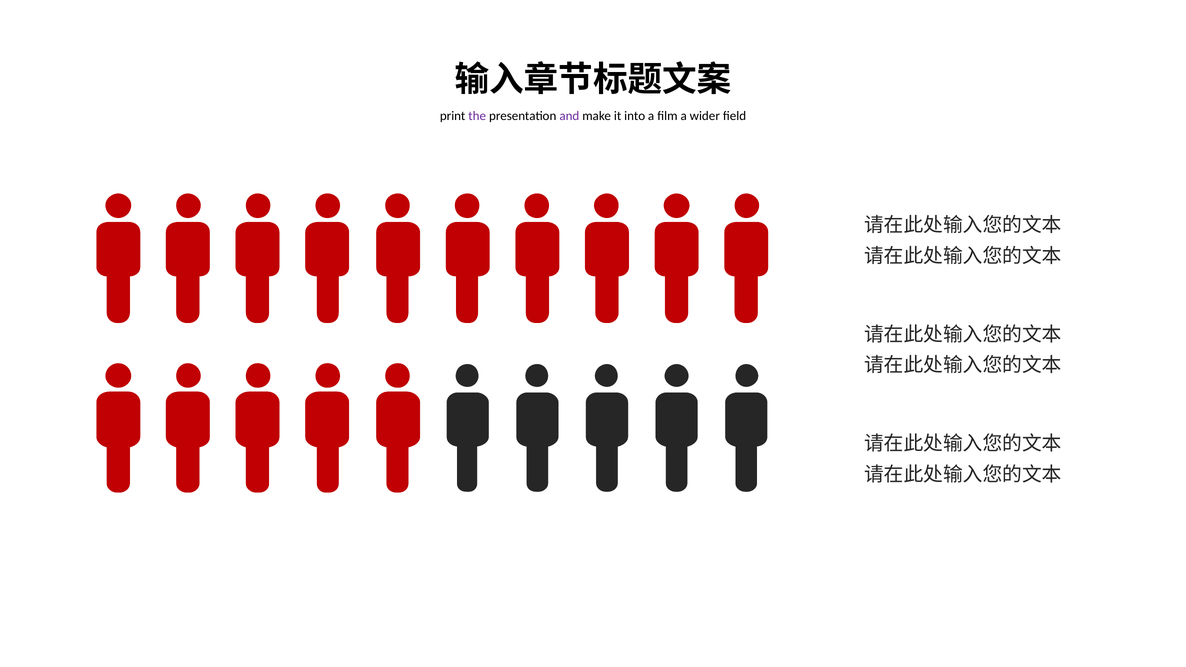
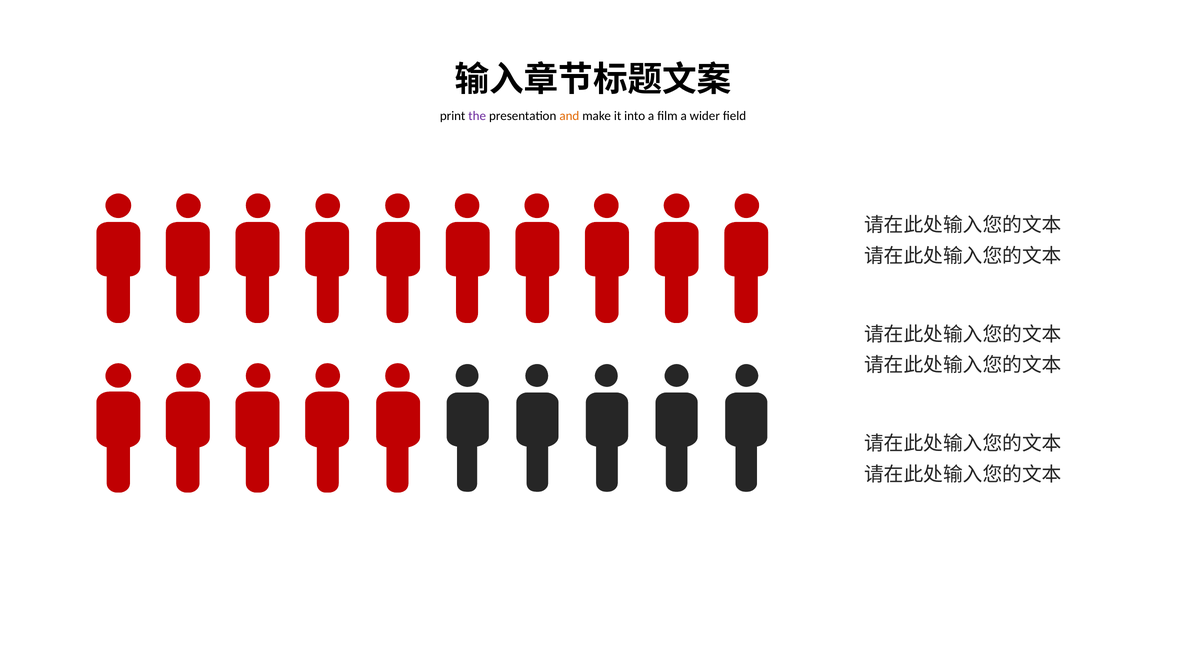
and colour: purple -> orange (569, 116)
